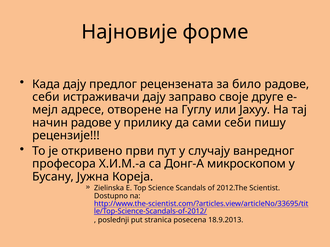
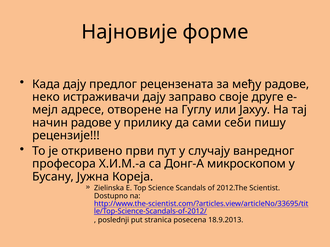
било: било -> међу (247, 84)
себи: себи -> неко (46, 97)
